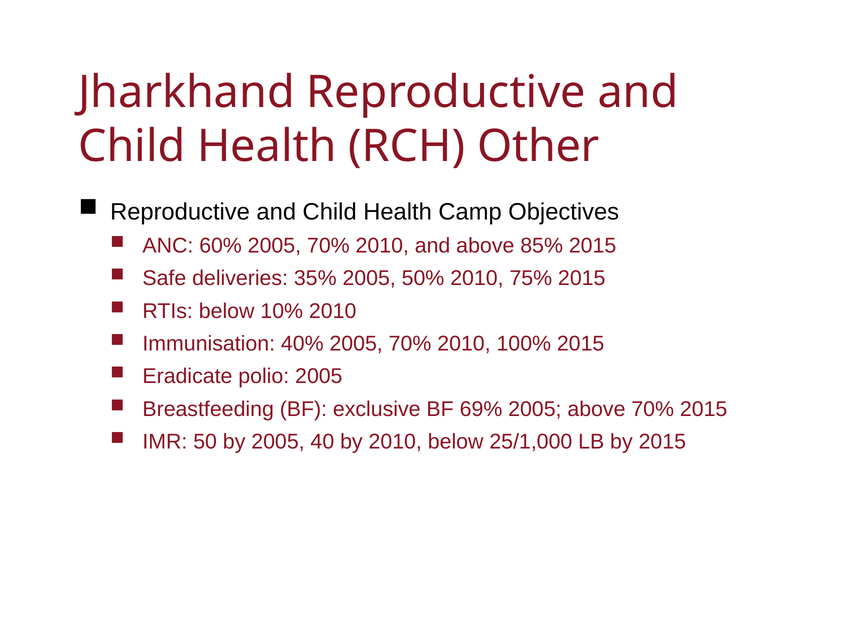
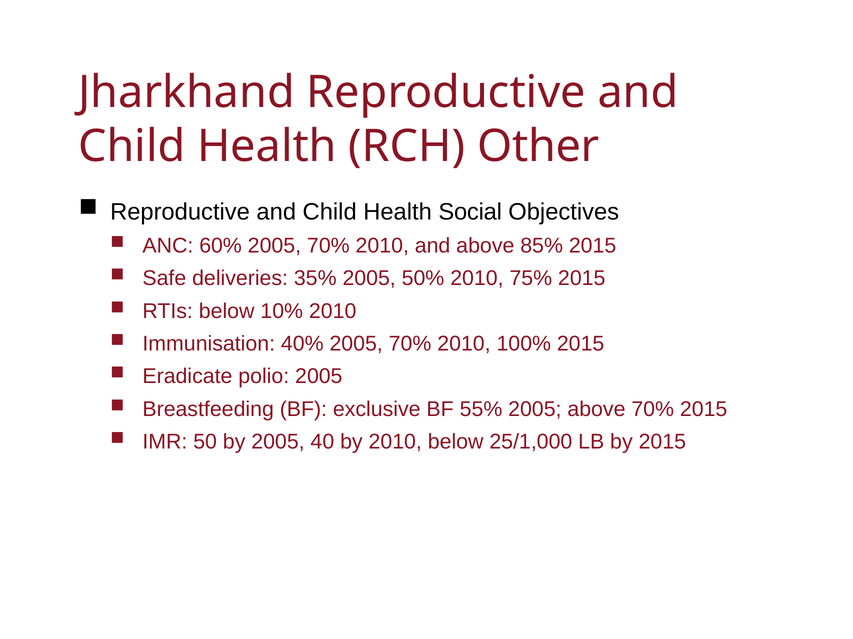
Camp: Camp -> Social (470, 212)
69%: 69% -> 55% (481, 410)
